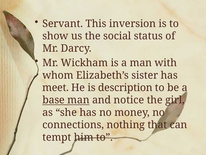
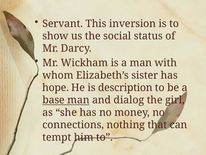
meet: meet -> hope (56, 87)
notice: notice -> dialog (129, 100)
